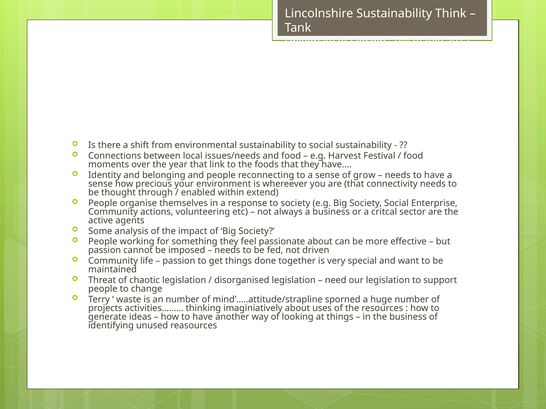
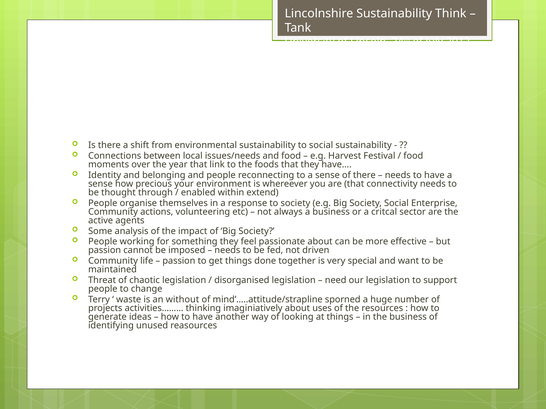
of grow: grow -> there (364, 175)
an number: number -> without (182, 300)
